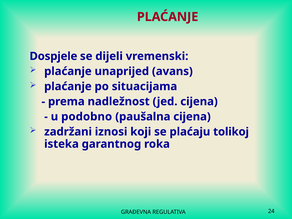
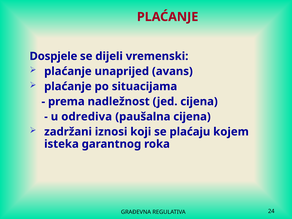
podobno: podobno -> odrediva (87, 117)
tolikoj: tolikoj -> kojem (231, 132)
